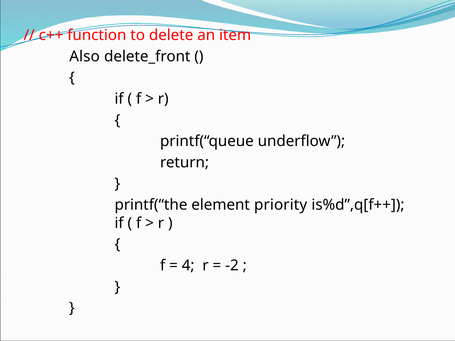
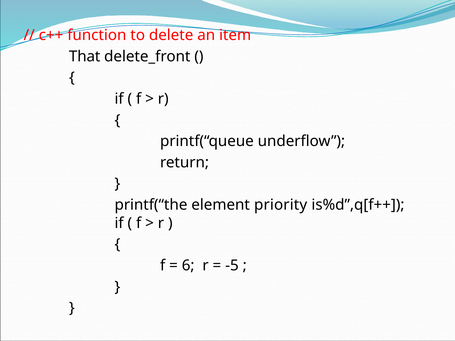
Also: Also -> That (85, 56)
4: 4 -> 6 (188, 266)
-2: -2 -> -5 (232, 266)
